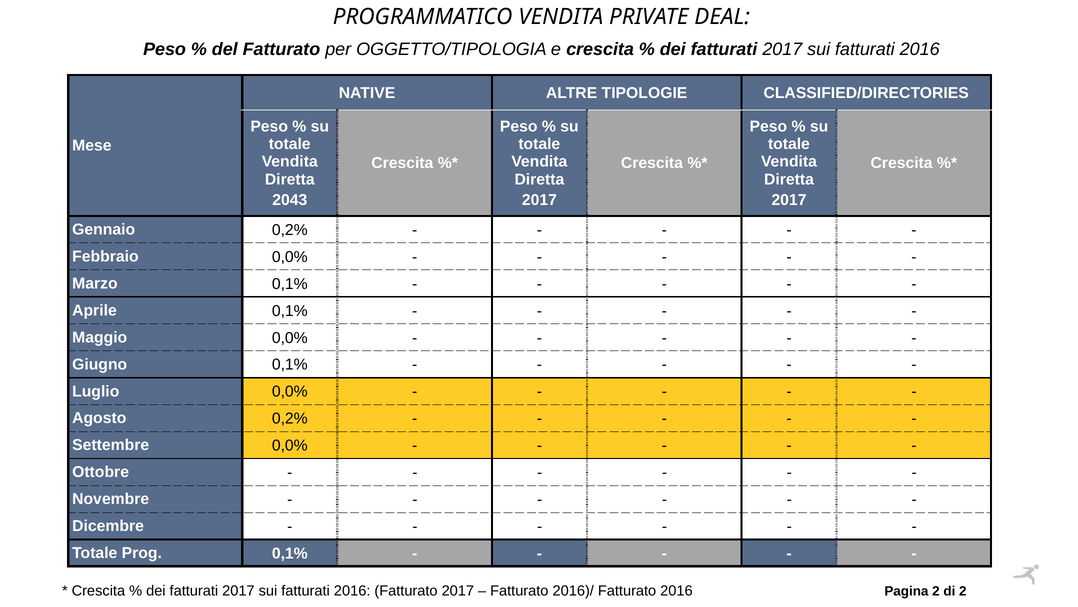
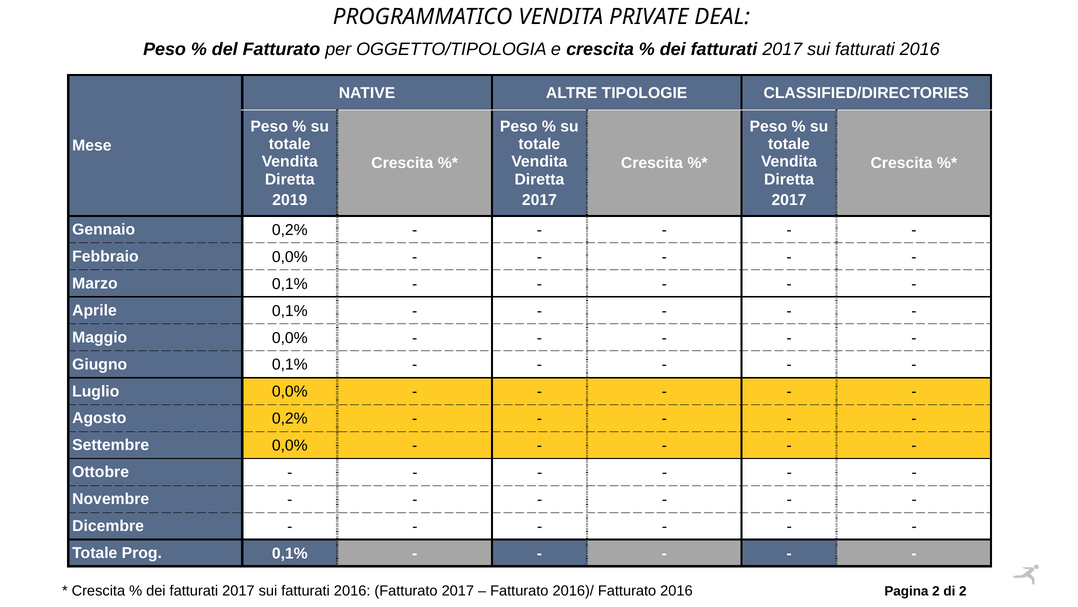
2043: 2043 -> 2019 (290, 200)
